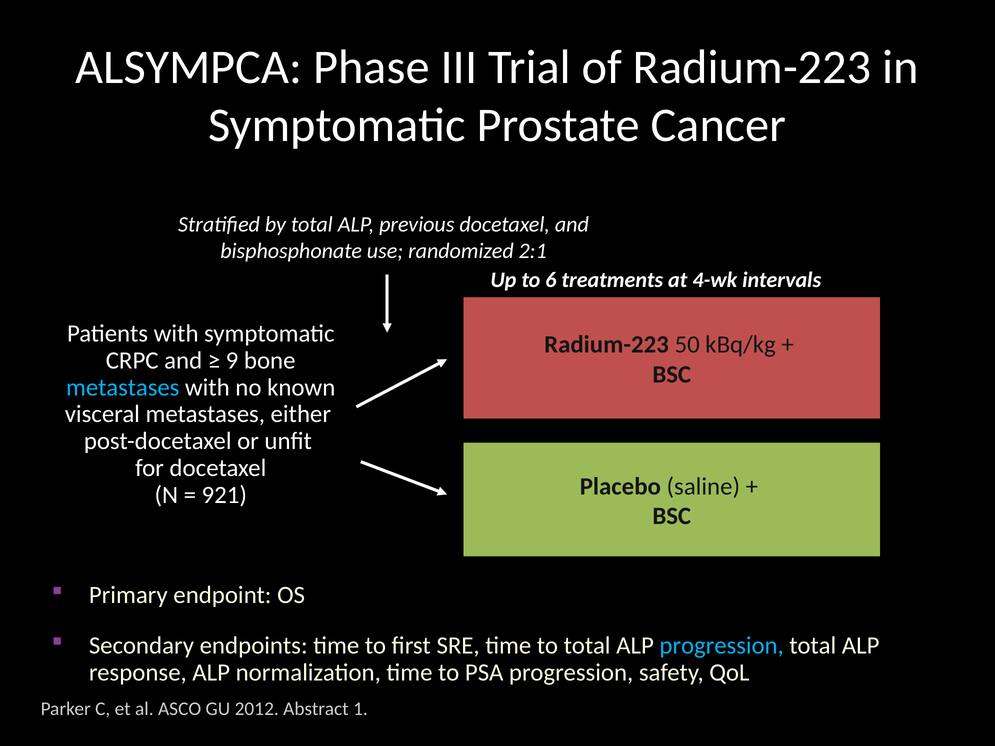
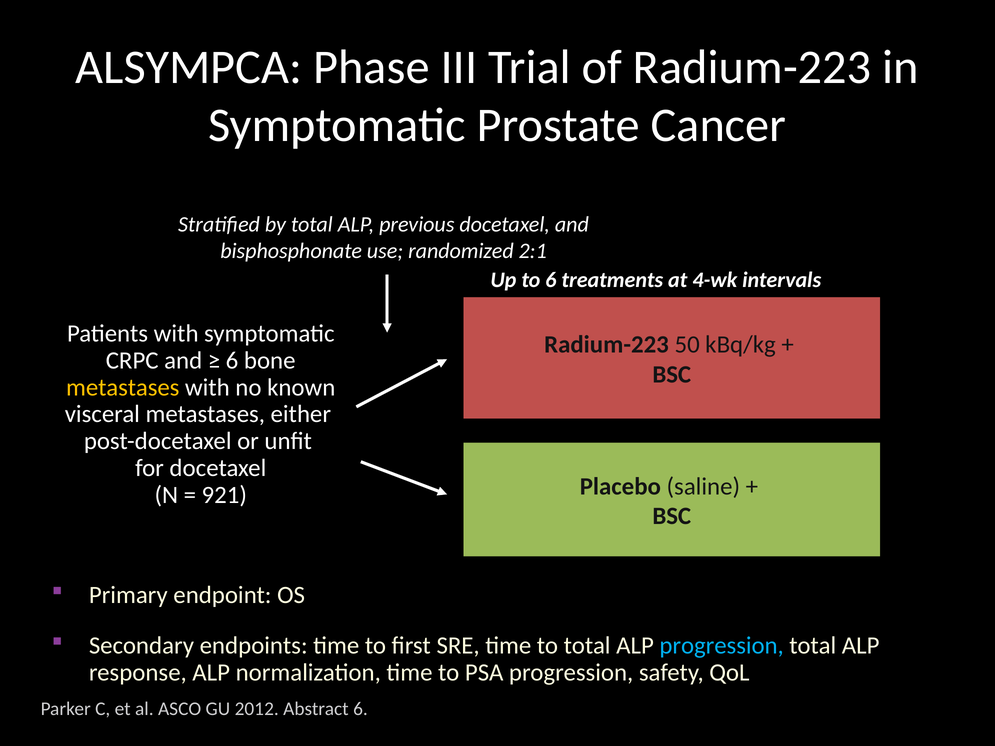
9: 9 -> 6 (232, 361)
metastases colour: light blue -> yellow (123, 388)
Abstract 1: 1 -> 6 (360, 709)
